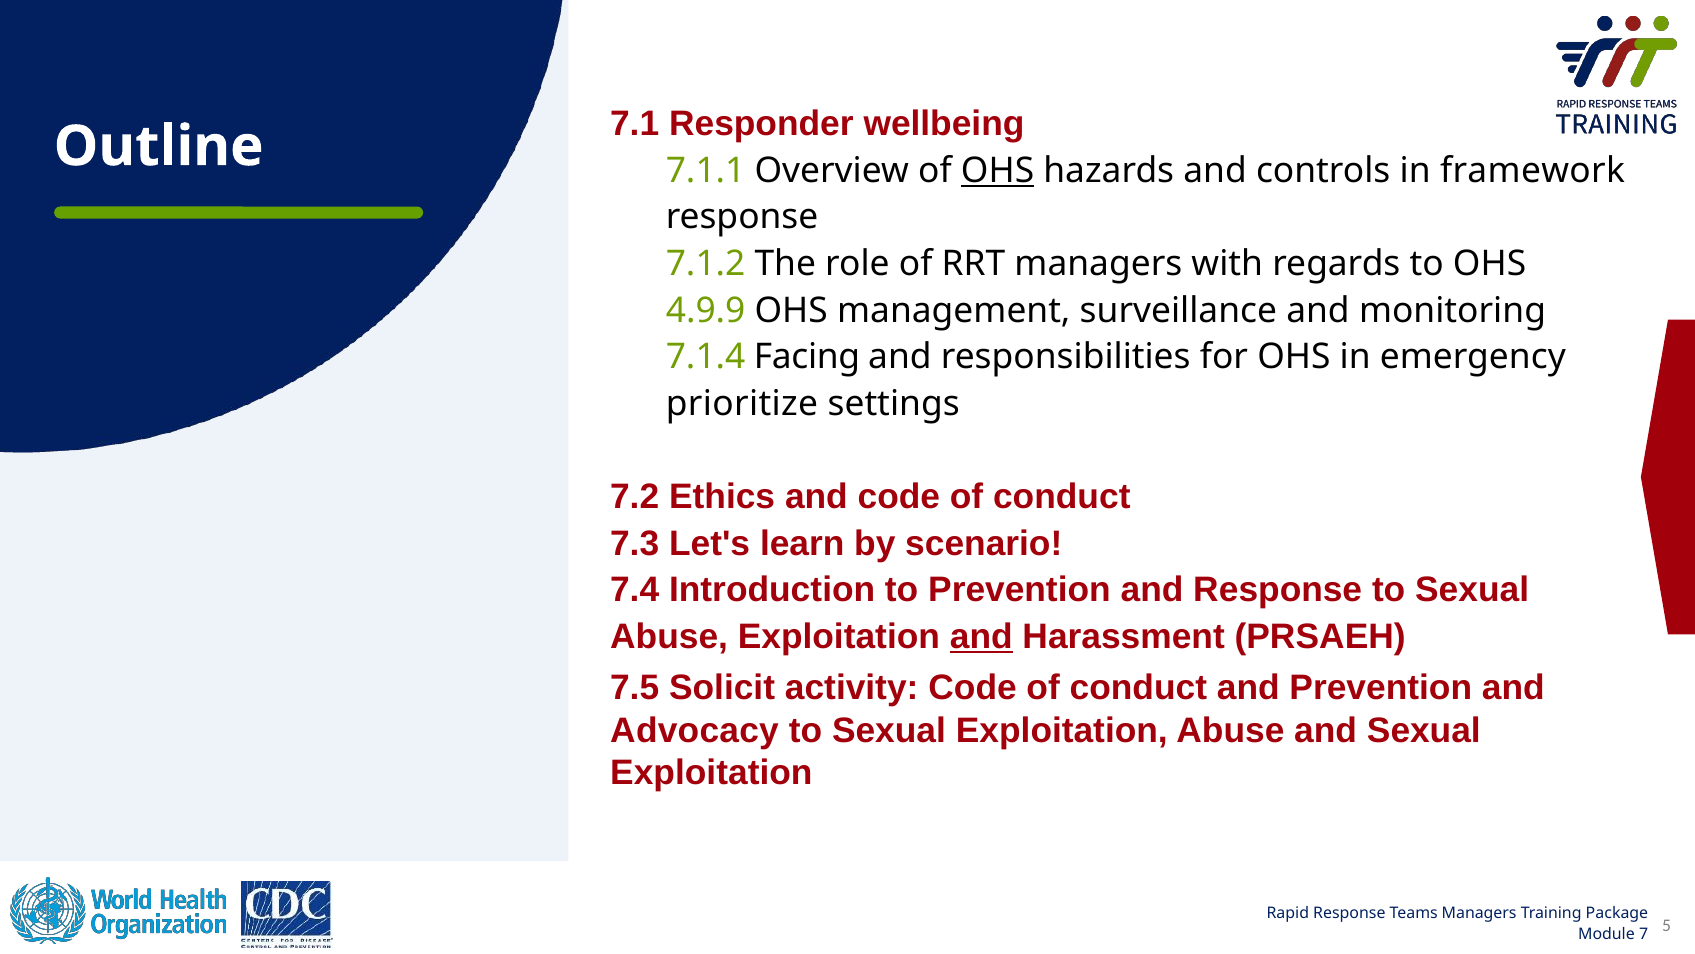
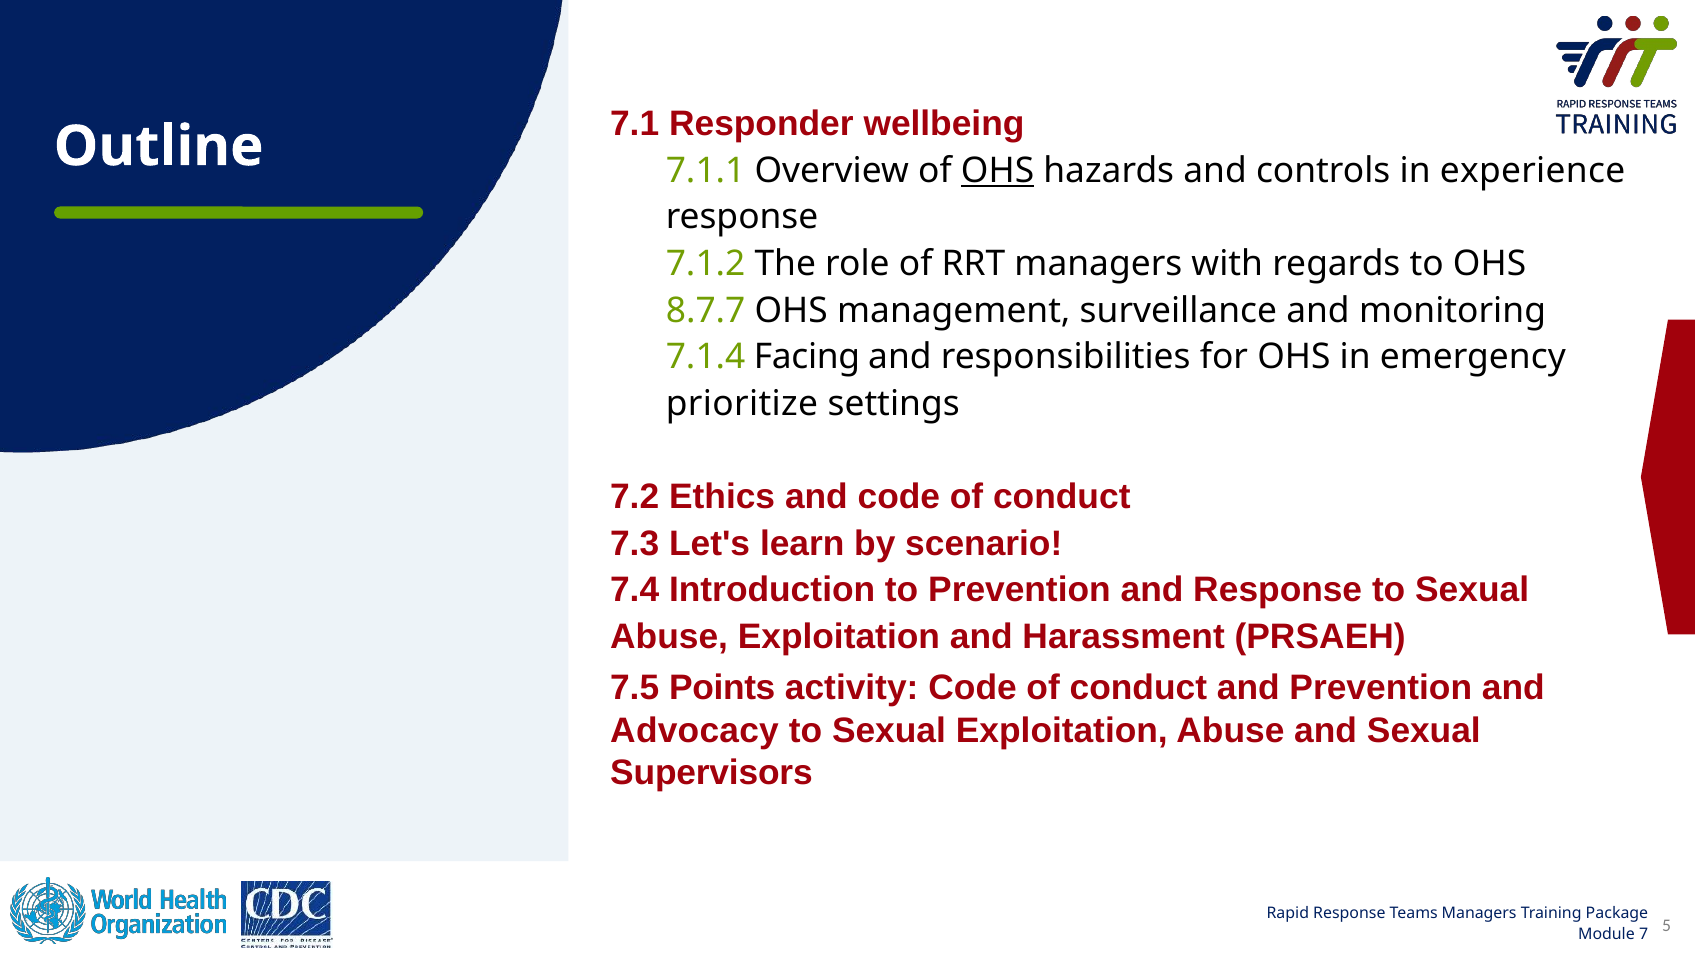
framework: framework -> experience (1533, 171)
4.9.9: 4.9.9 -> 8.7.7 (706, 310)
and underline: present -> none (981, 636)
Solicit: Solicit -> Points (722, 688)
Exploitation: Exploitation -> Supervisors (711, 772)
